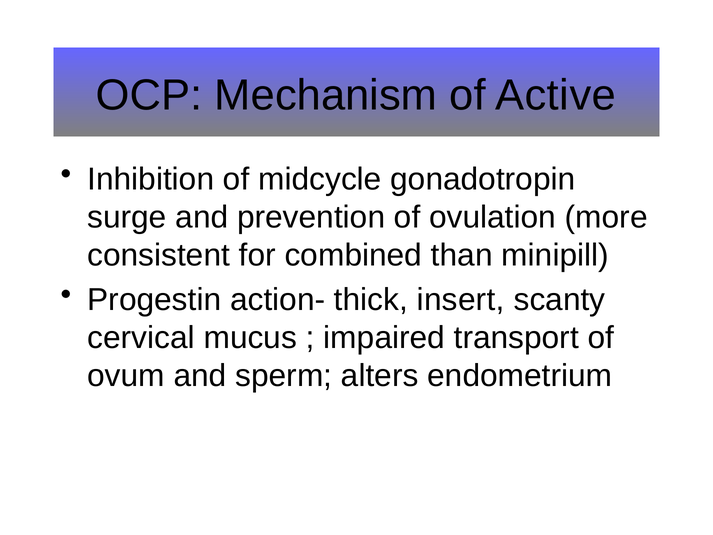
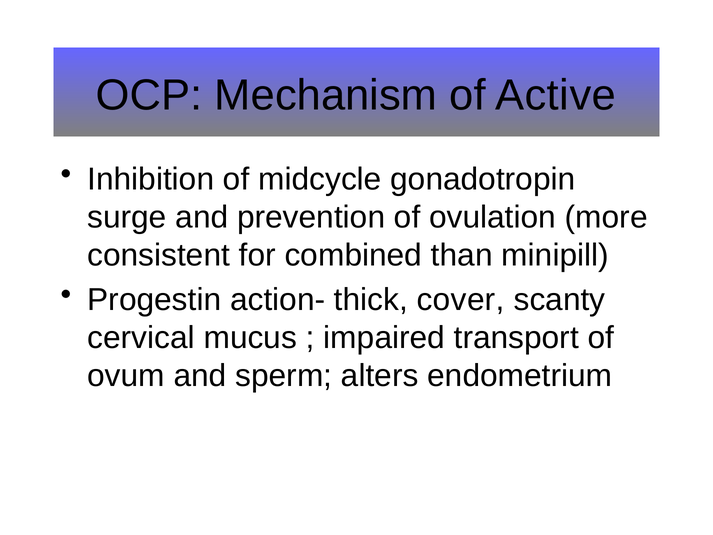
insert: insert -> cover (461, 300)
